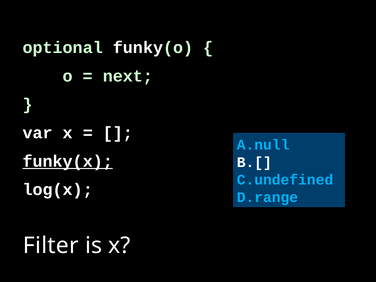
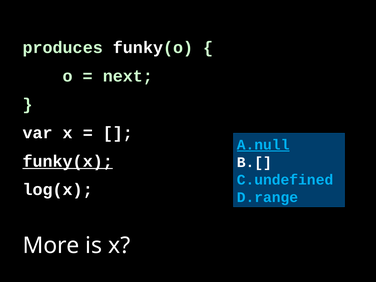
optional: optional -> produces (63, 48)
A.null underline: none -> present (263, 145)
Filter: Filter -> More (51, 246)
